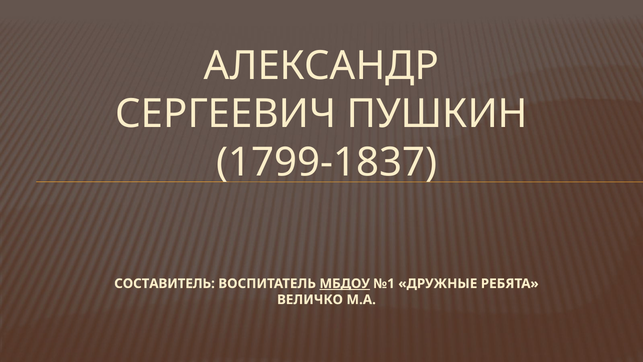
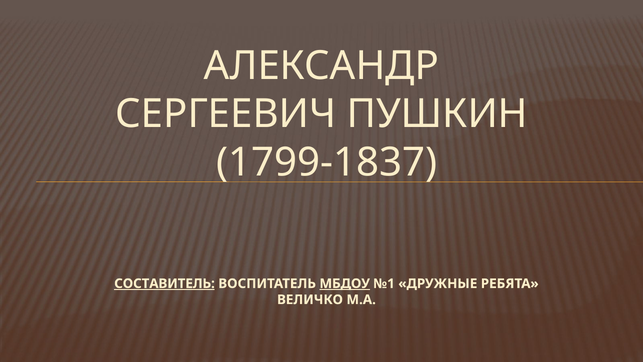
СОСТАВИТЕЛЬ underline: none -> present (165, 283)
